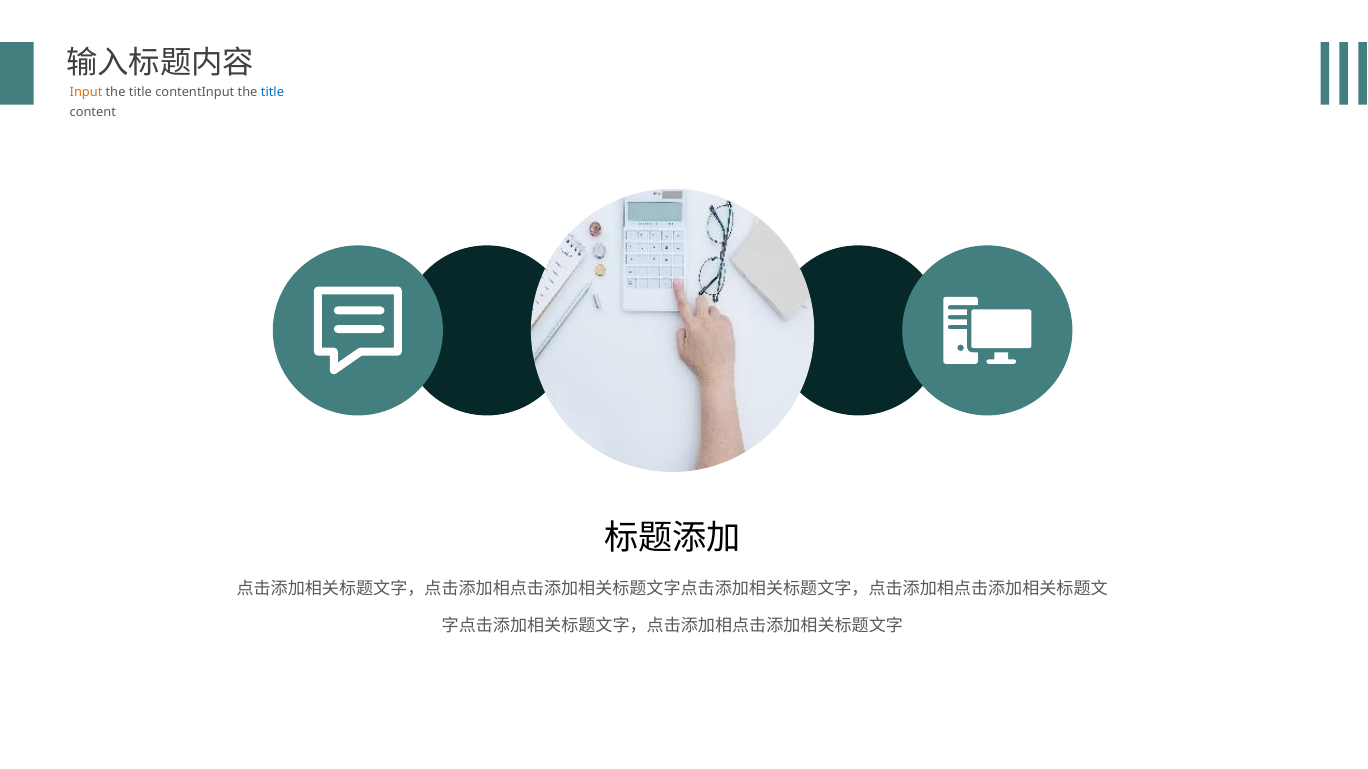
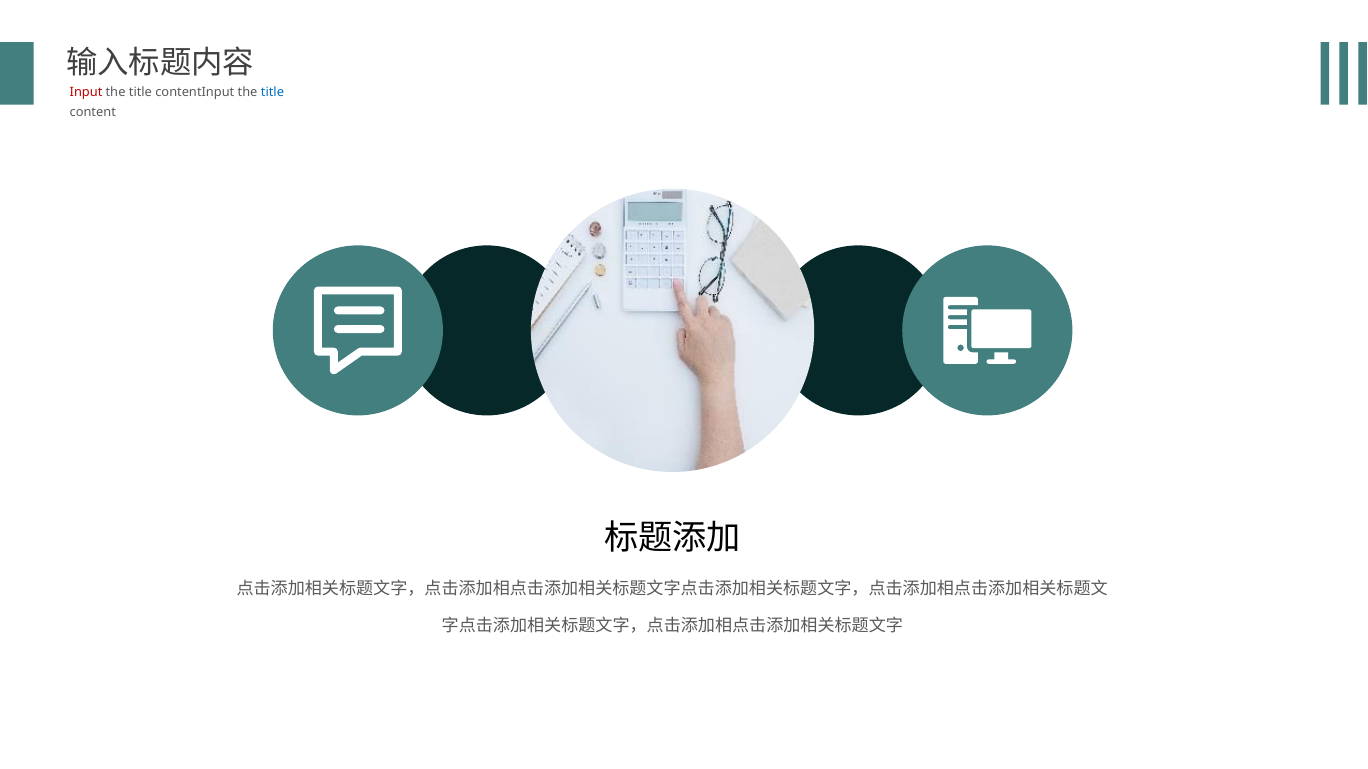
Input colour: orange -> red (86, 92)
